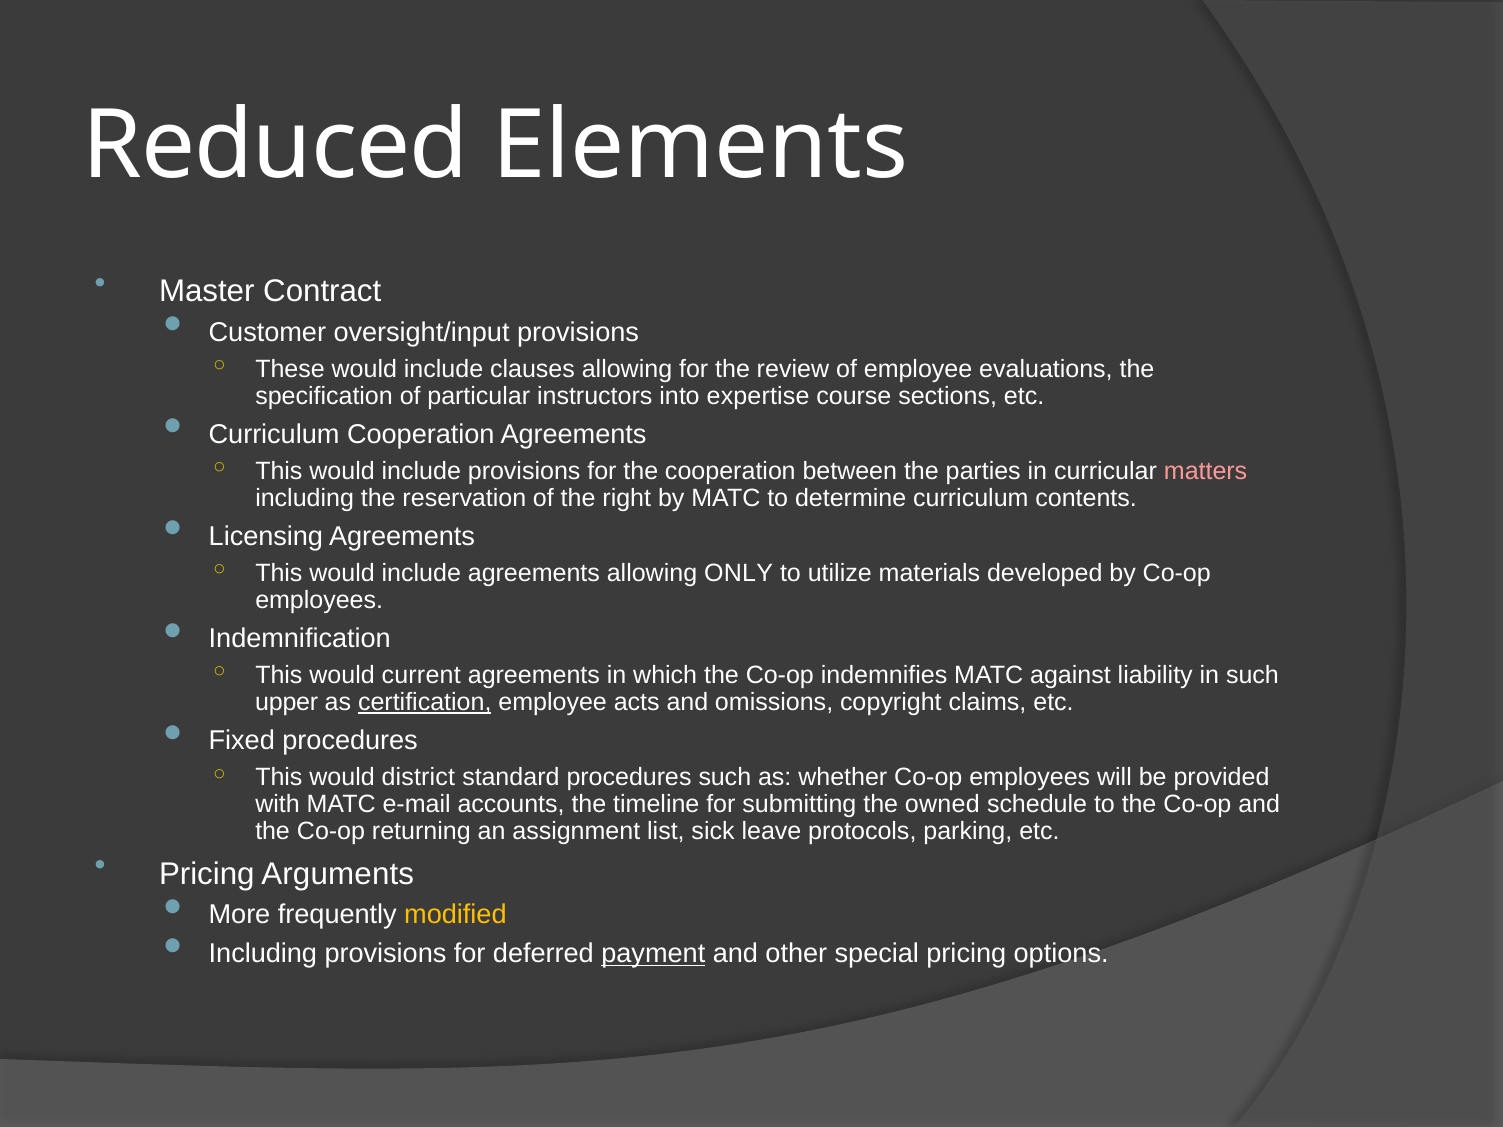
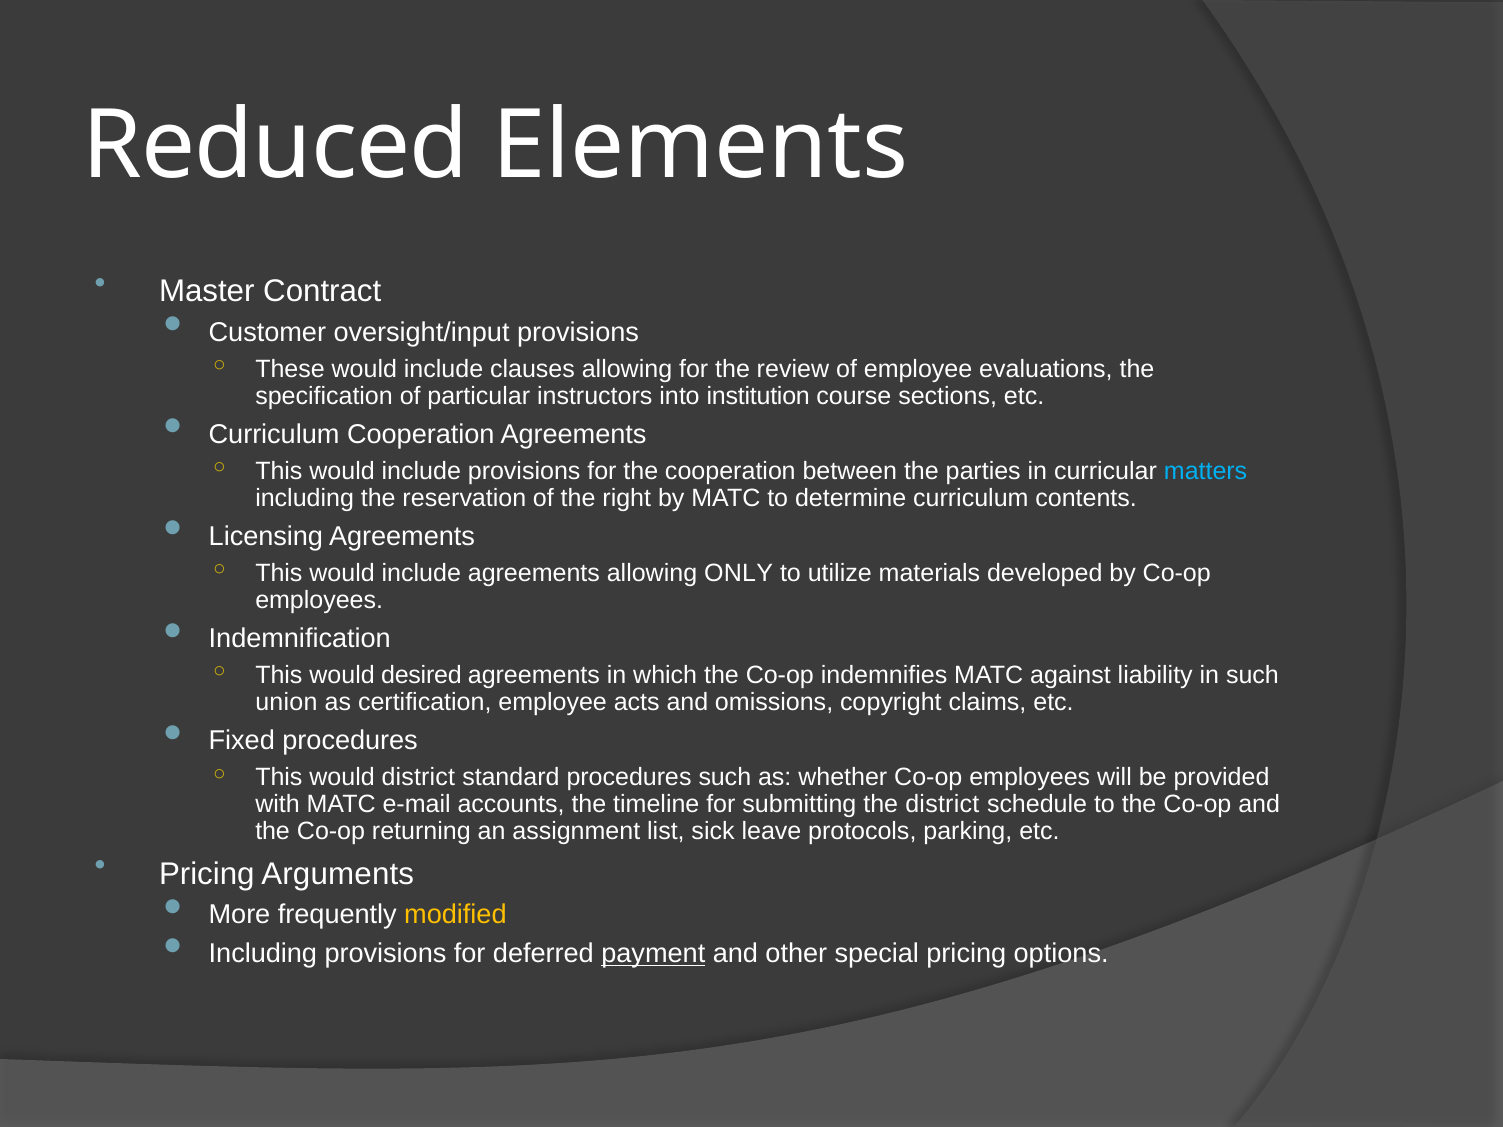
expertise: expertise -> institution (758, 396)
matters colour: pink -> light blue (1206, 471)
current: current -> desired (421, 675)
upper: upper -> union (286, 703)
certification underline: present -> none (425, 703)
the owned: owned -> district (942, 805)
